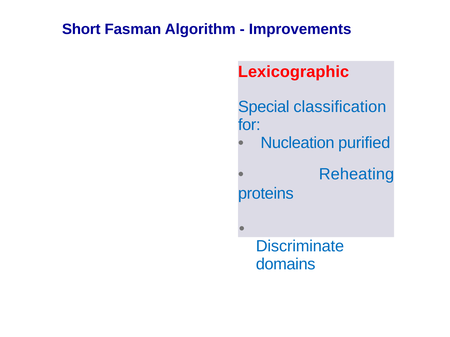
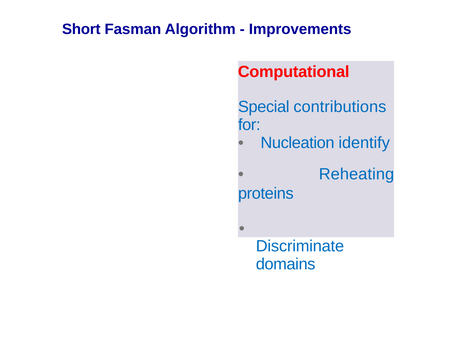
Lexicographic: Lexicographic -> Computational (294, 72)
classification: classification -> contributions (340, 107)
purified: purified -> identify (364, 143)
